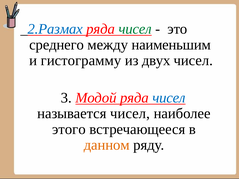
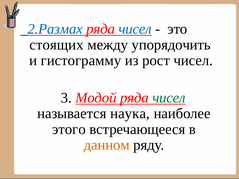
чисел colour: green -> blue (135, 29)
среднего: среднего -> стоящих (56, 45)
наименьшим: наименьшим -> упорядочить (171, 45)
двух: двух -> рост (156, 61)
чисел colour: blue -> green (169, 98)
называется чисел: чисел -> наука (130, 114)
